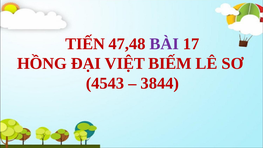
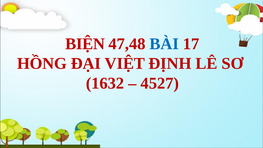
TIẾN: TIẾN -> BIỆN (85, 44)
BÀI colour: purple -> blue (164, 44)
BIẾM: BIẾM -> ĐỊNH (170, 64)
4543: 4543 -> 1632 (105, 83)
3844: 3844 -> 4527 (160, 83)
